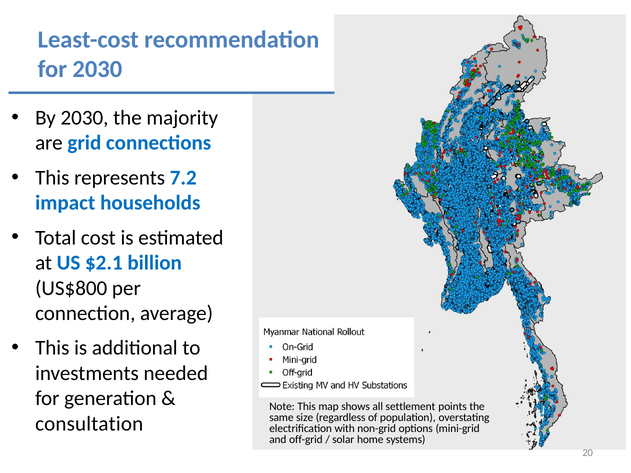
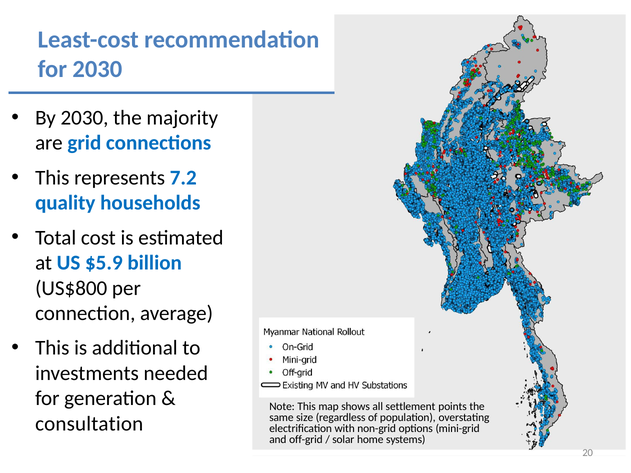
impact: impact -> quality (65, 203)
$2.1: $2.1 -> $5.9 (104, 263)
